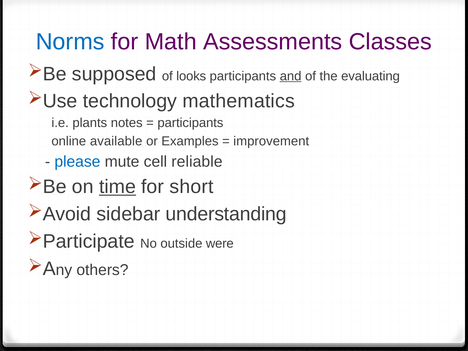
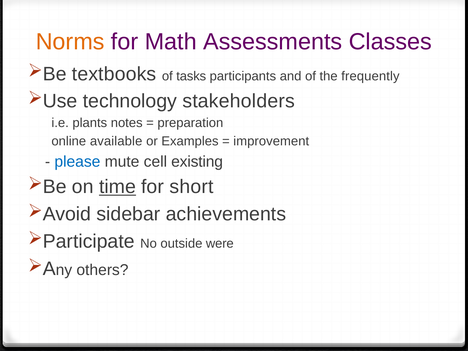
Norms colour: blue -> orange (70, 42)
supposed: supposed -> textbooks (114, 74)
looks: looks -> tasks (191, 76)
and underline: present -> none (291, 76)
evaluating: evaluating -> frequently (370, 76)
mathematics: mathematics -> stakeholders (239, 101)
participants: participants -> preparation (190, 123)
reliable: reliable -> existing (197, 162)
understanding: understanding -> achievements (226, 214)
